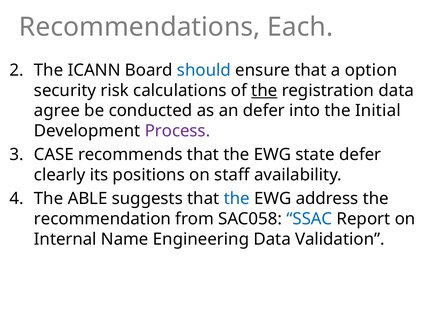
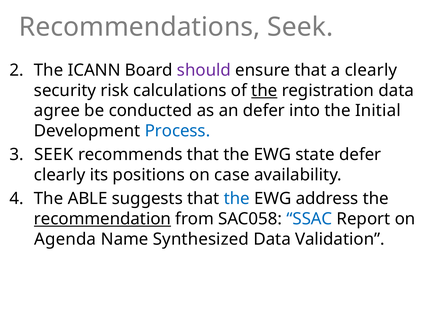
Recommendations Each: Each -> Seek (300, 27)
should colour: blue -> purple (204, 70)
a option: option -> clearly (371, 70)
Process colour: purple -> blue (177, 131)
CASE: CASE -> SEEK (54, 155)
staff: staff -> case (232, 175)
recommendation underline: none -> present (102, 219)
Internal: Internal -> Agenda (65, 239)
Engineering: Engineering -> Synthesized (201, 239)
